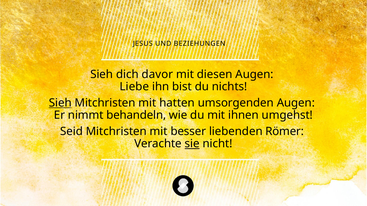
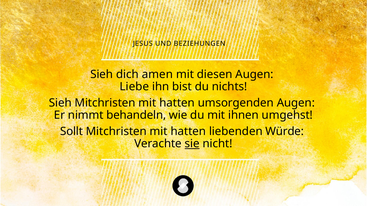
davor: davor -> amen (157, 74)
Sieh underline: present -> none (60, 103)
Seid: Seid -> Sollt (72, 132)
besser: besser -> hatten (188, 132)
Römer: Römer -> Würde (285, 132)
